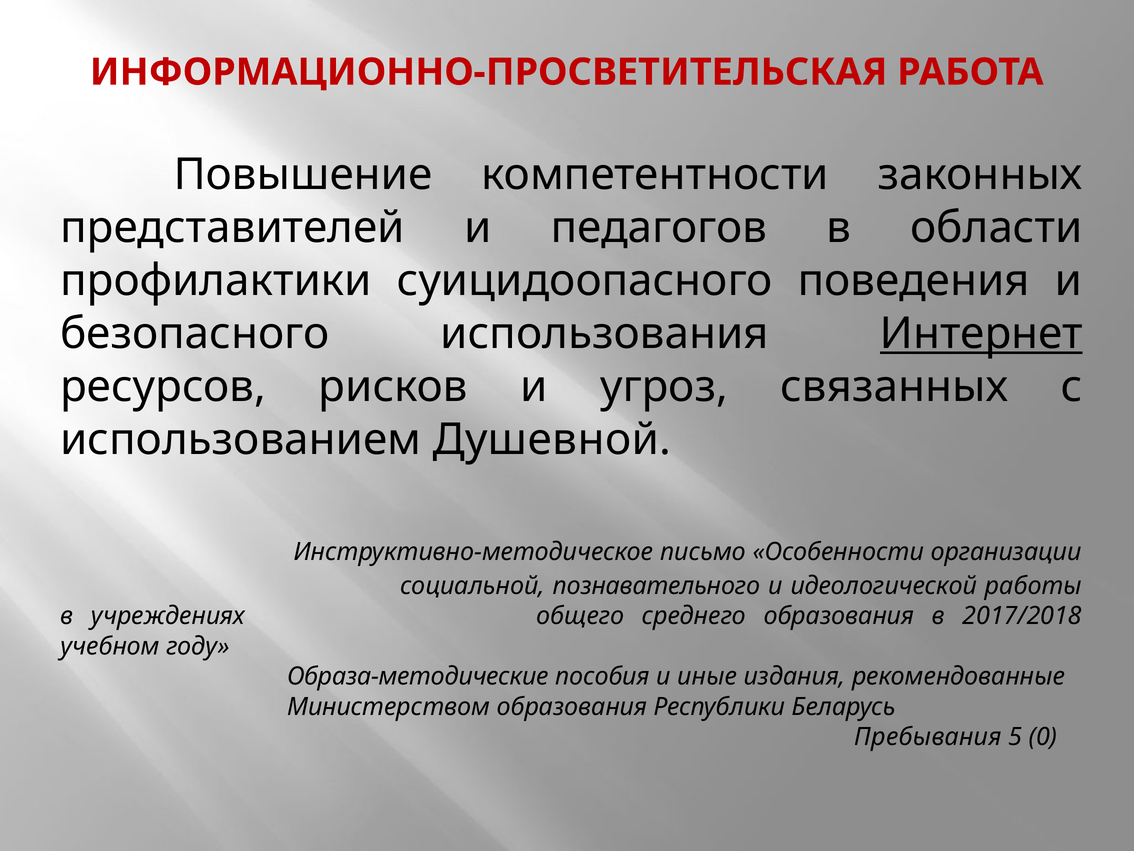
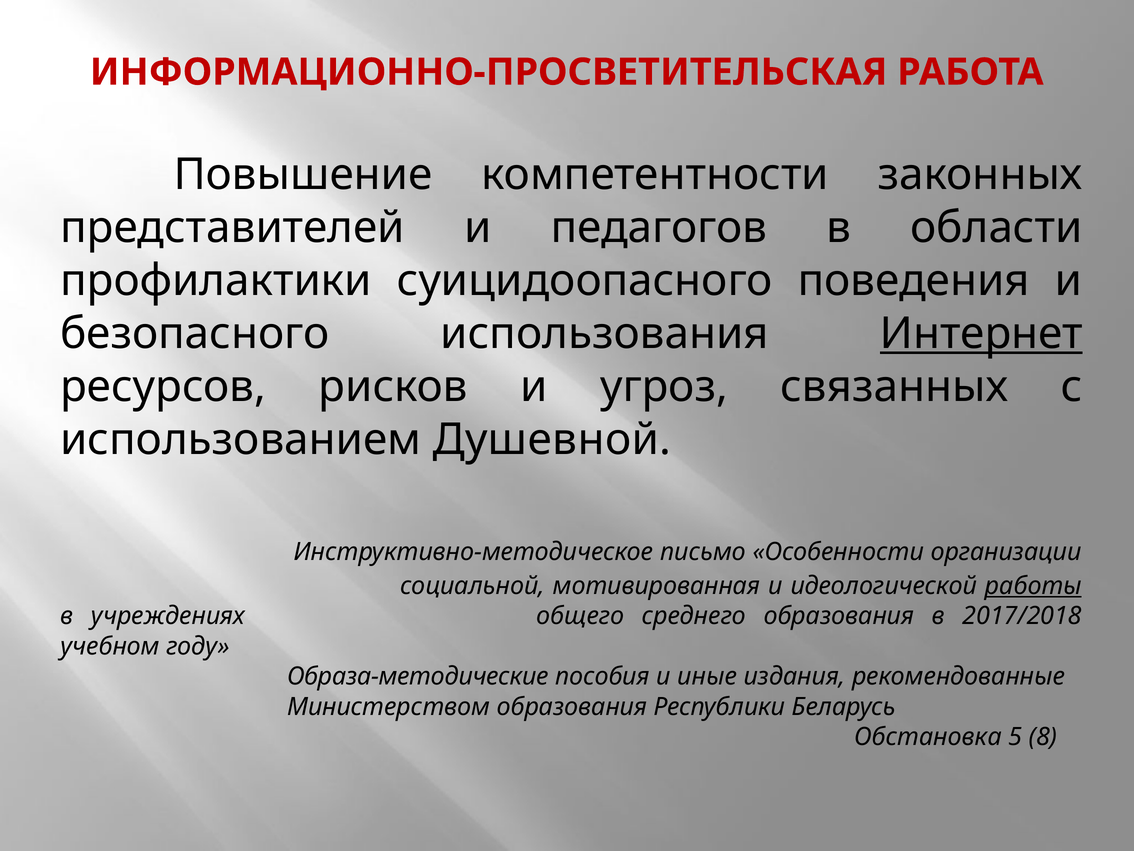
познавательного: познавательного -> мотивированная (656, 586)
работы underline: none -> present (1033, 586)
Пребывания: Пребывания -> Обстановка (928, 737)
0: 0 -> 8 (1043, 737)
